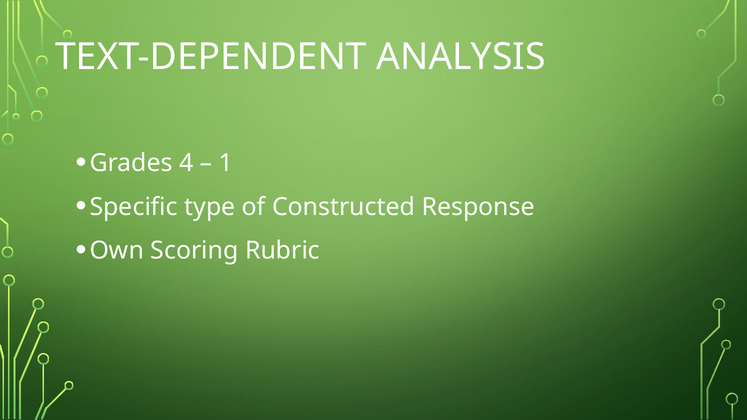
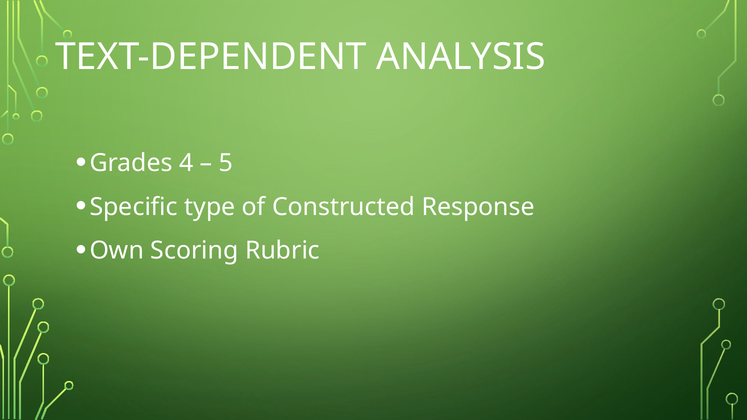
1: 1 -> 5 (226, 163)
